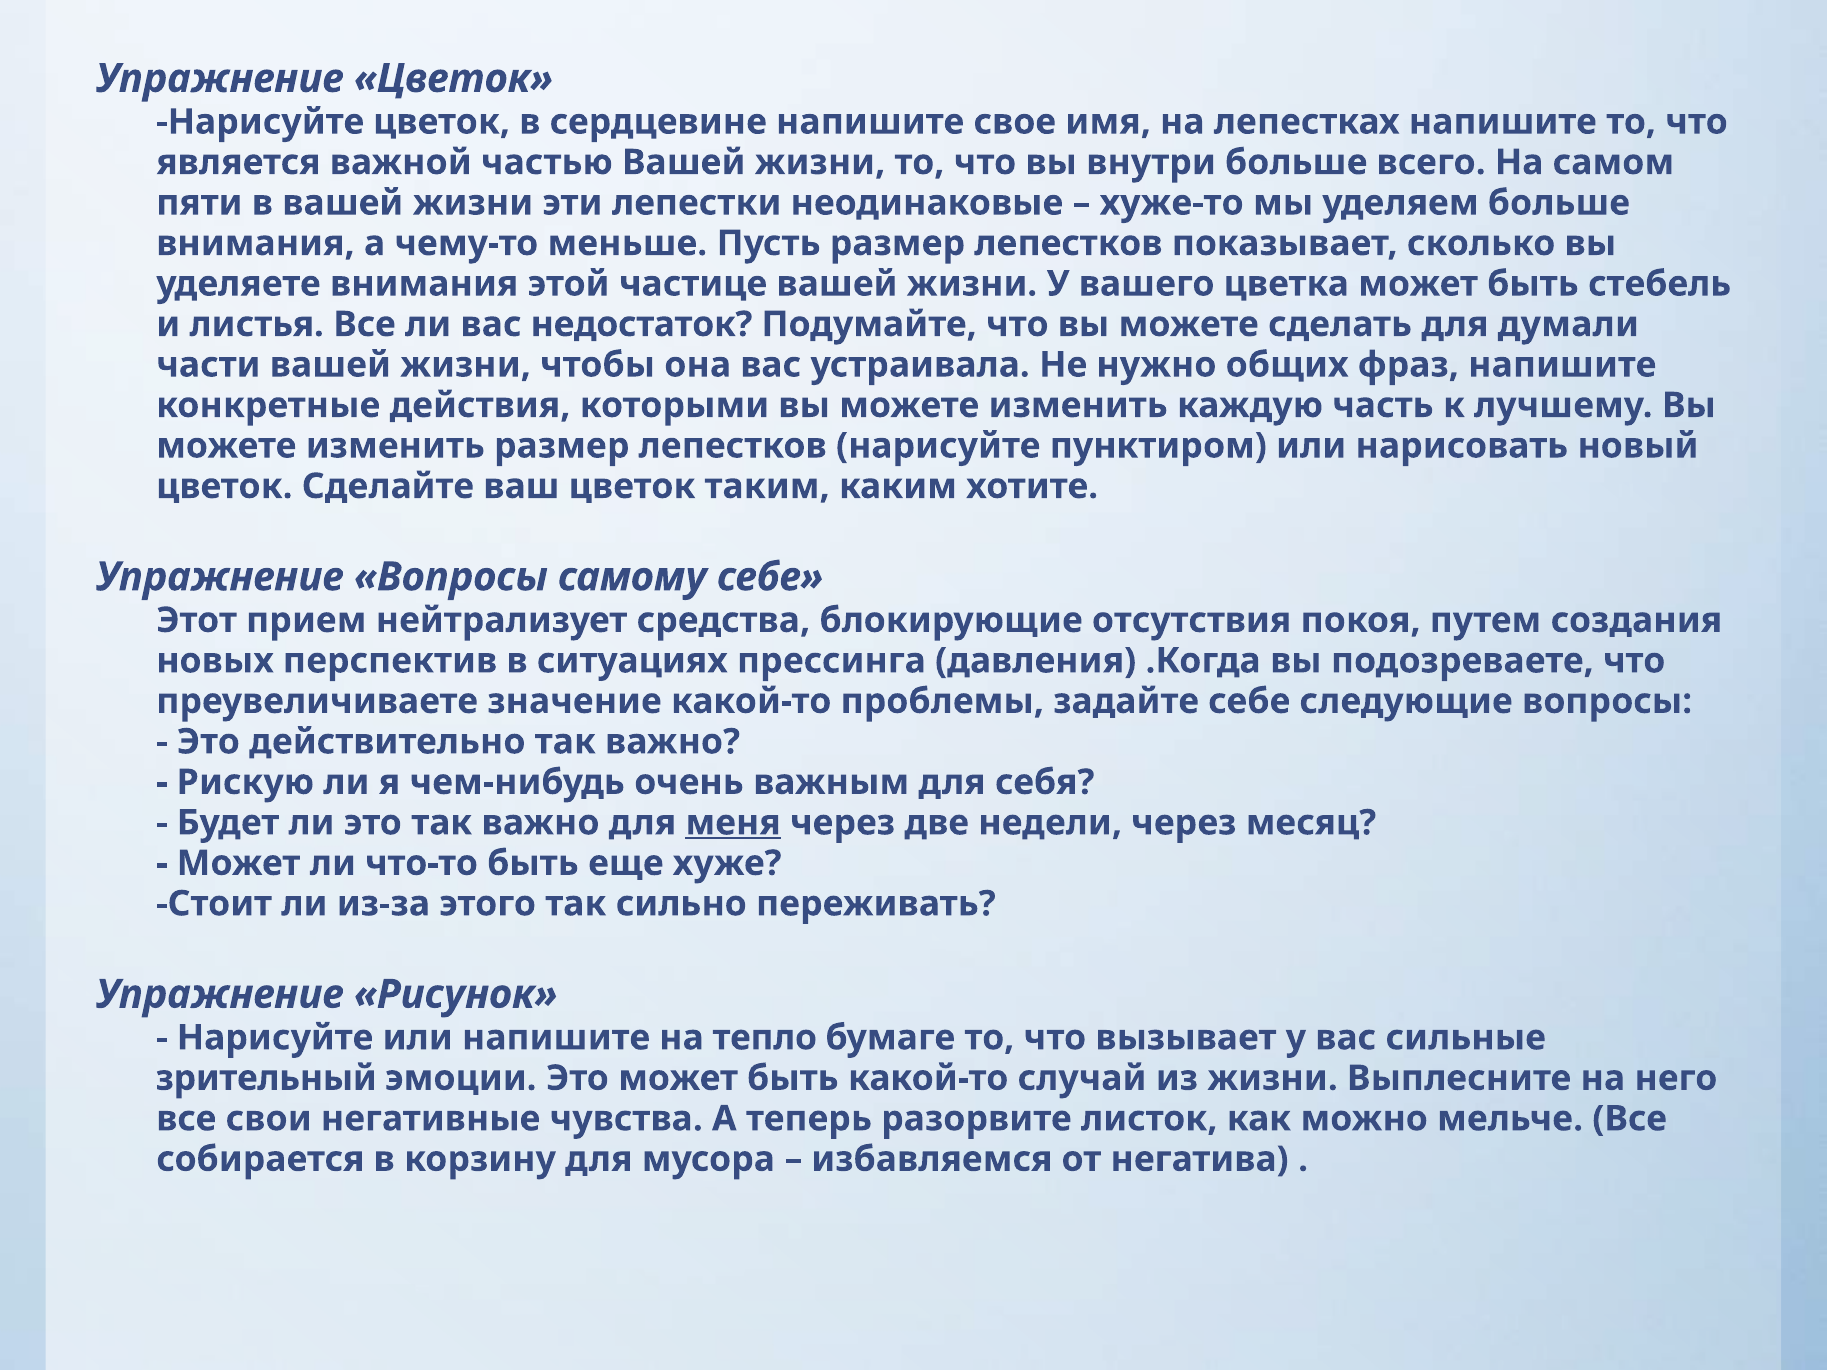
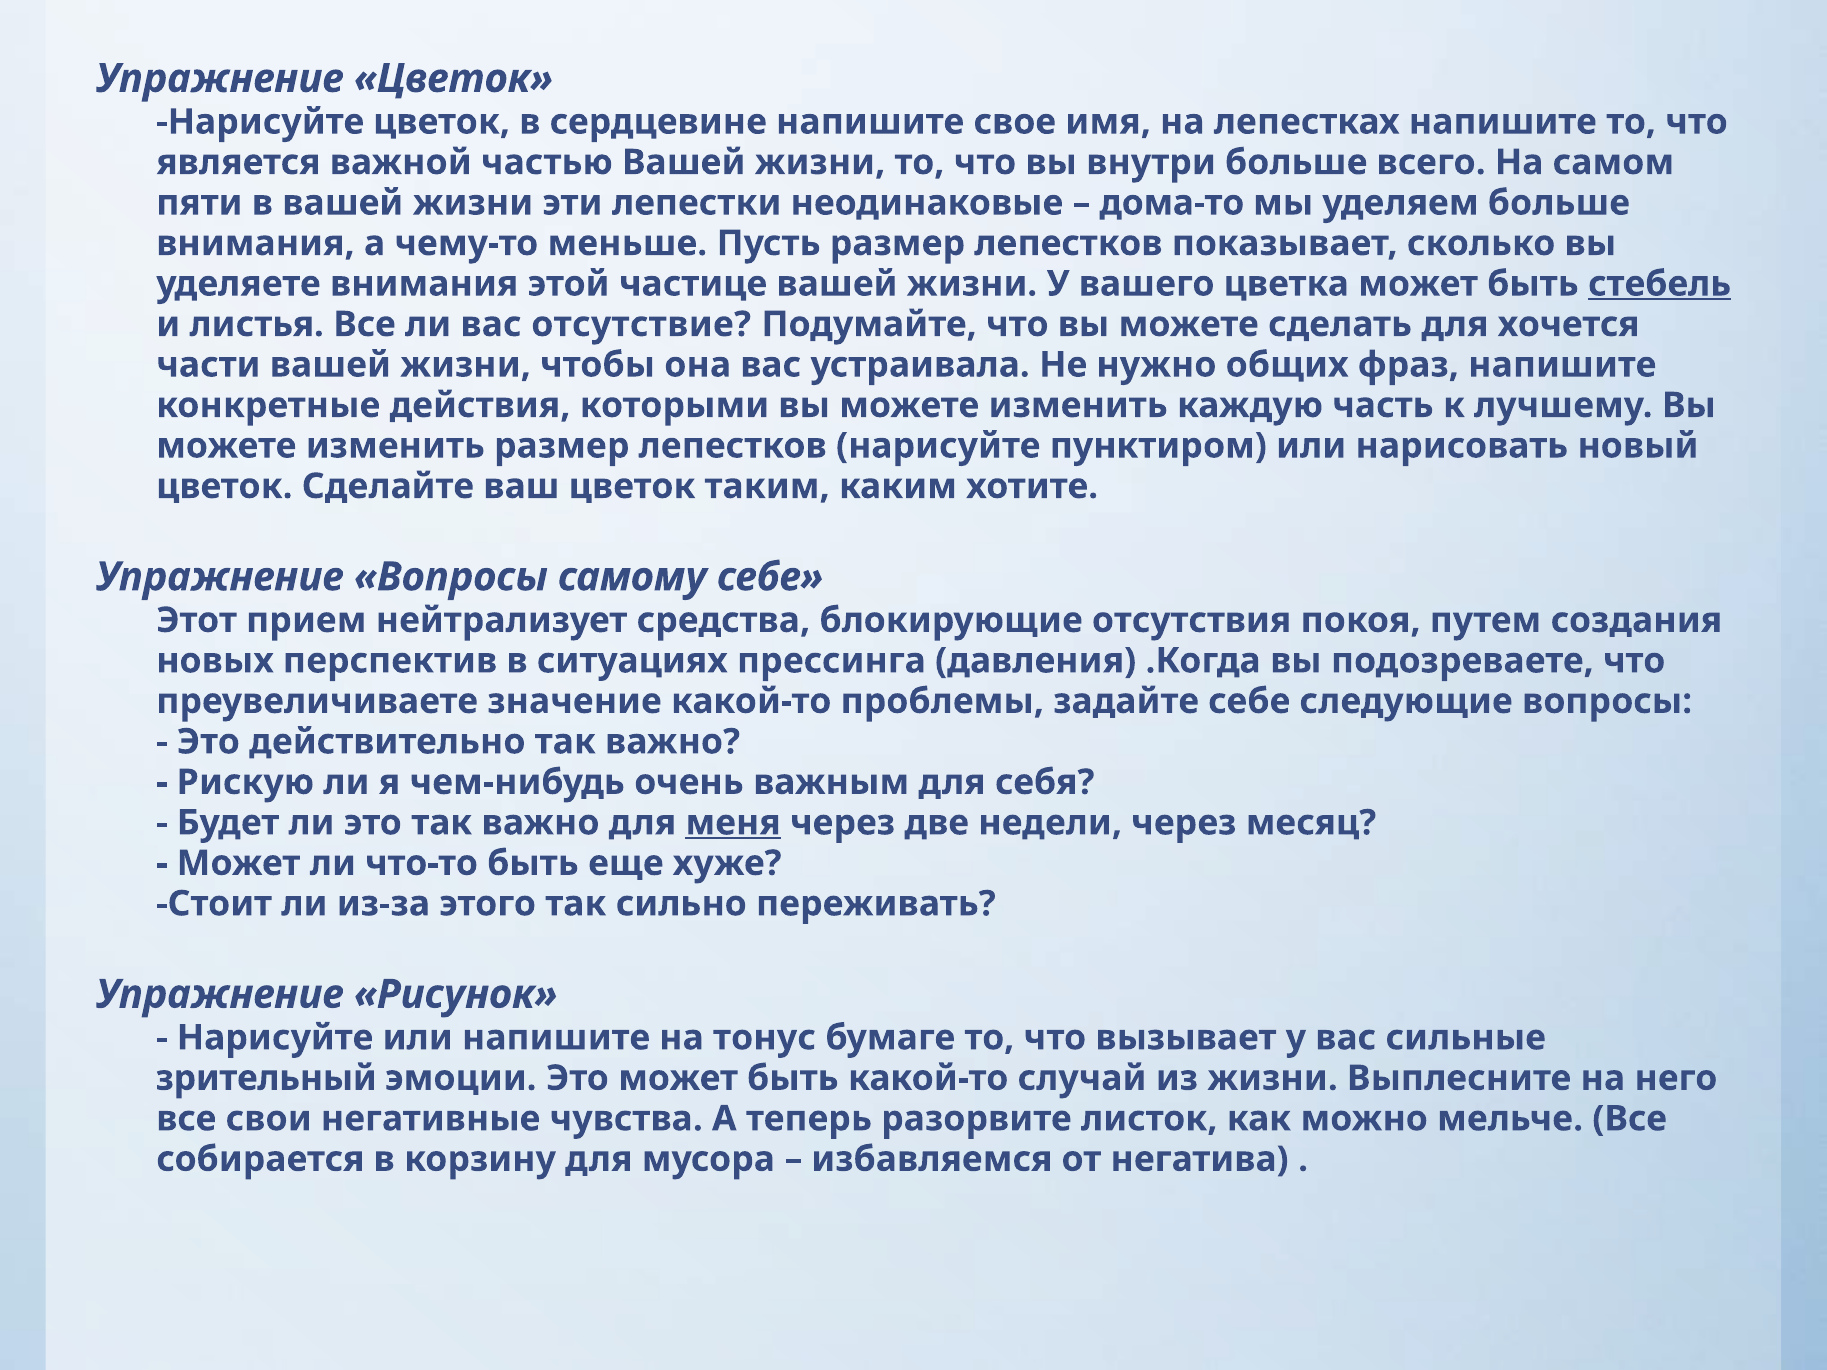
хуже-то: хуже-то -> дома-то (1172, 203)
стебель underline: none -> present (1660, 284)
недостаток: недостаток -> отсутствие (641, 324)
думали: думали -> хочется (1569, 324)
тепло: тепло -> тонус (764, 1038)
